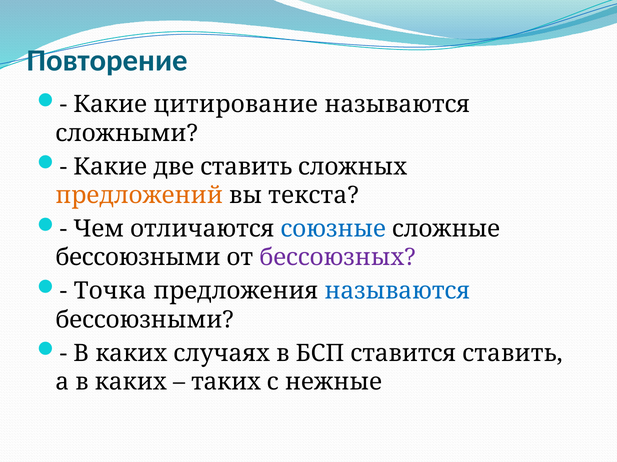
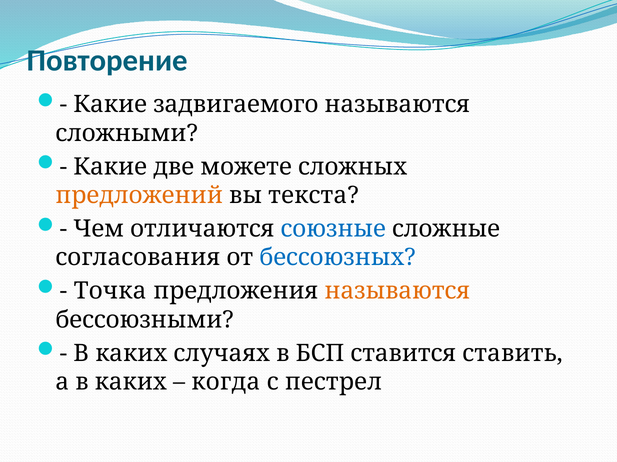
цитирование: цитирование -> задвигаемого (236, 105)
две ставить: ставить -> можете (246, 167)
бессоюзными: бессоюзными -> согласования (138, 258)
бессоюзных colour: purple -> blue (338, 258)
называются colour: blue -> orange (397, 292)
таких: таких -> когда (226, 383)
нежные: нежные -> пестрел (333, 383)
